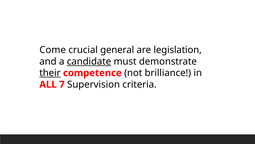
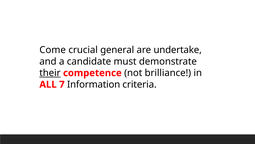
legislation: legislation -> undertake (178, 50)
candidate underline: present -> none (89, 61)
Supervision: Supervision -> Information (94, 84)
